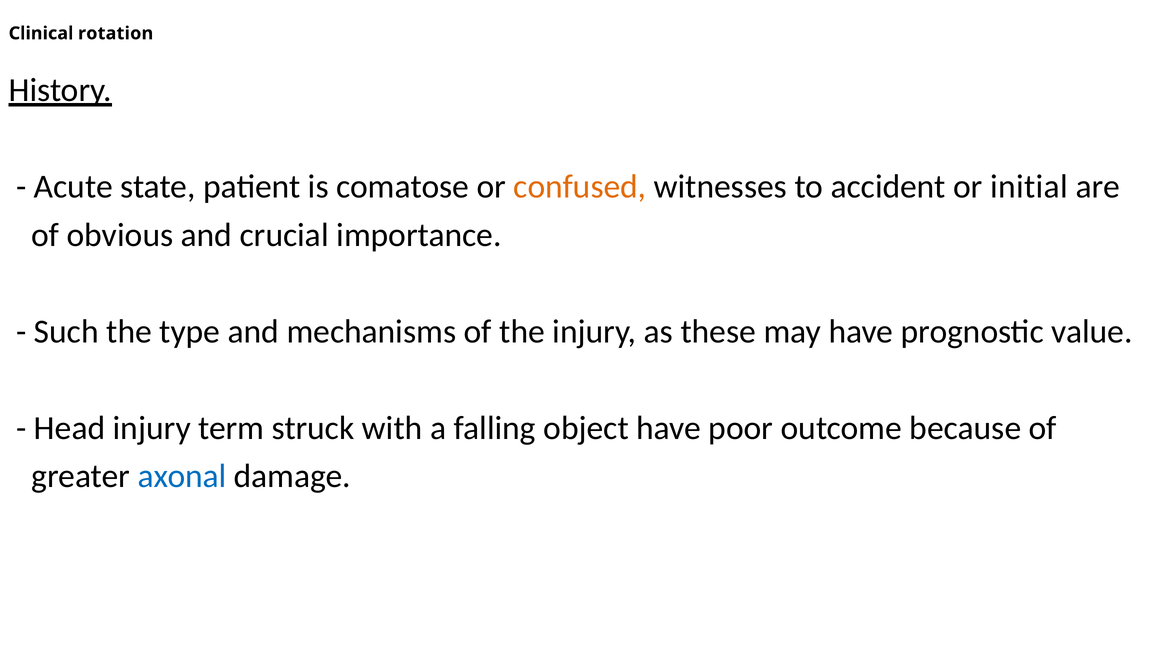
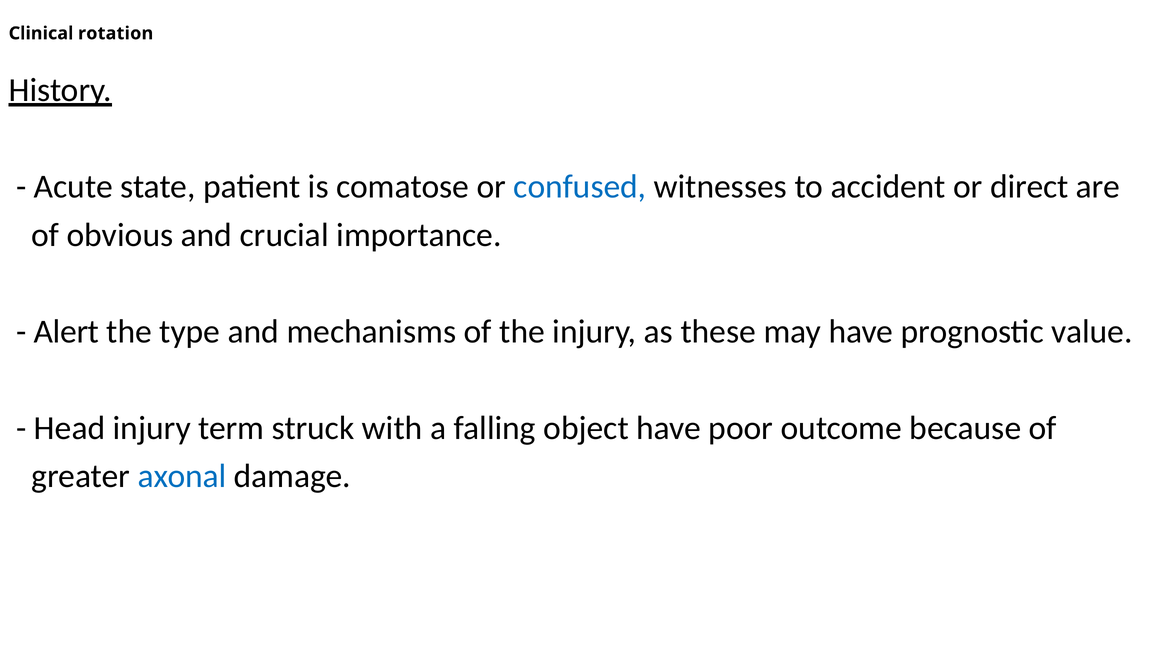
confused colour: orange -> blue (580, 187)
initial: initial -> direct (1029, 187)
Such: Such -> Alert (67, 331)
